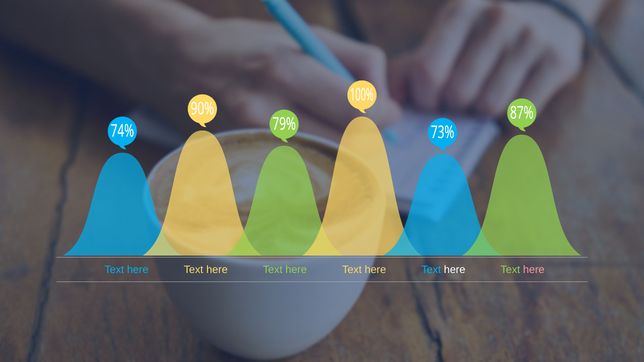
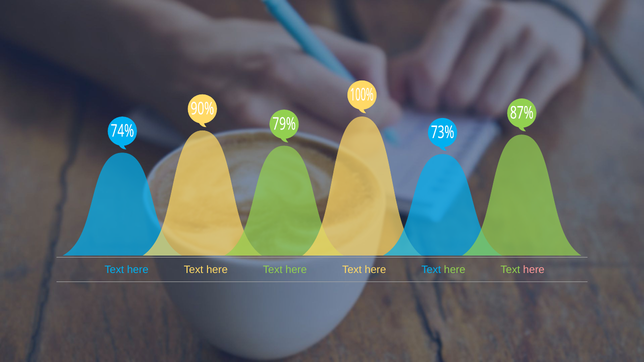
here colour: white -> light green (455, 270)
